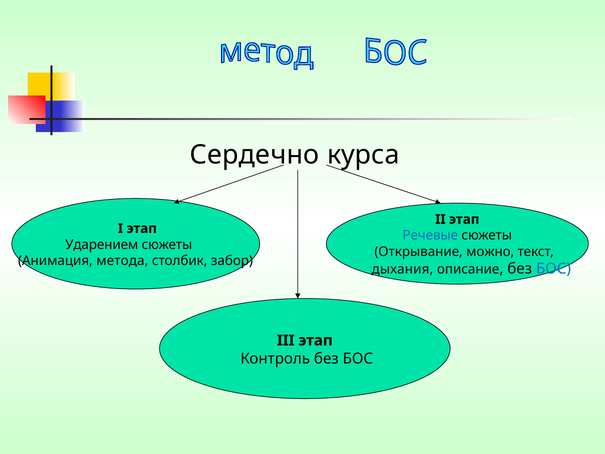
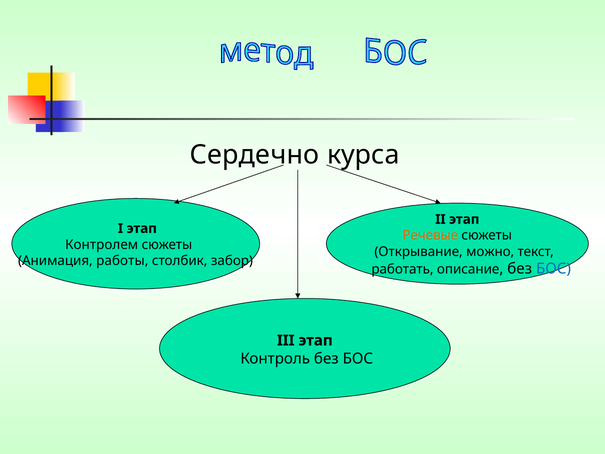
Речевые colour: blue -> orange (430, 235)
Ударением: Ударением -> Контролем (102, 244)
метода: метода -> работы (122, 261)
дыхания: дыхания -> работать (402, 269)
